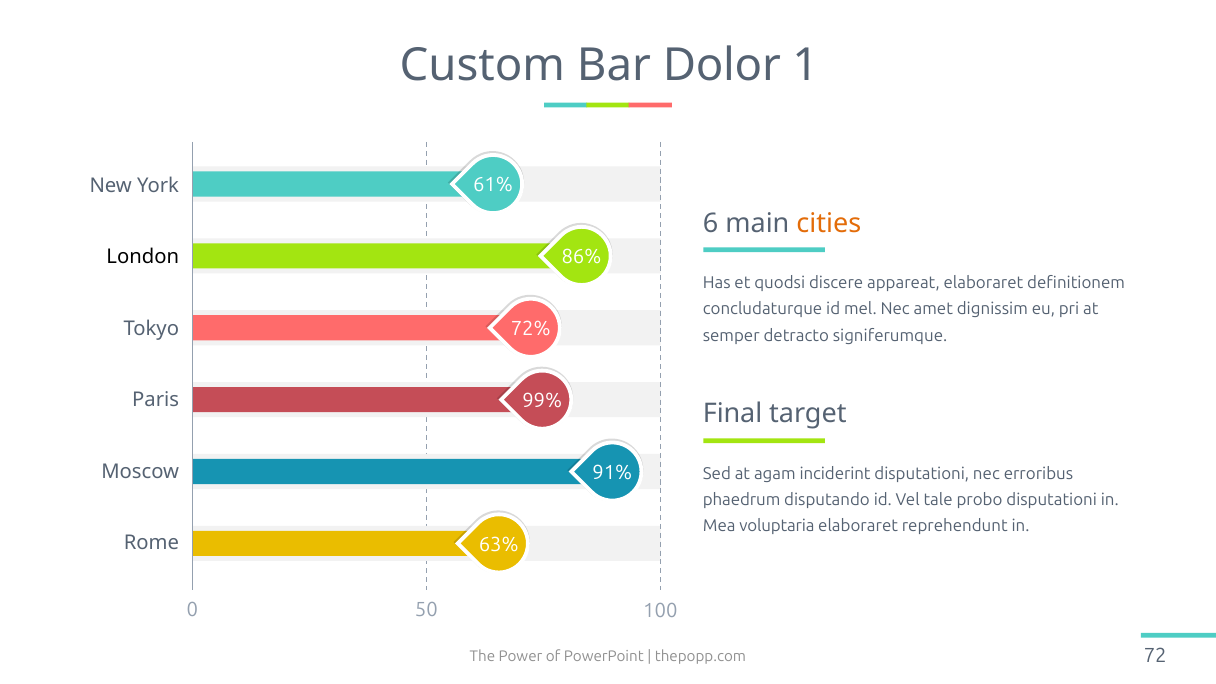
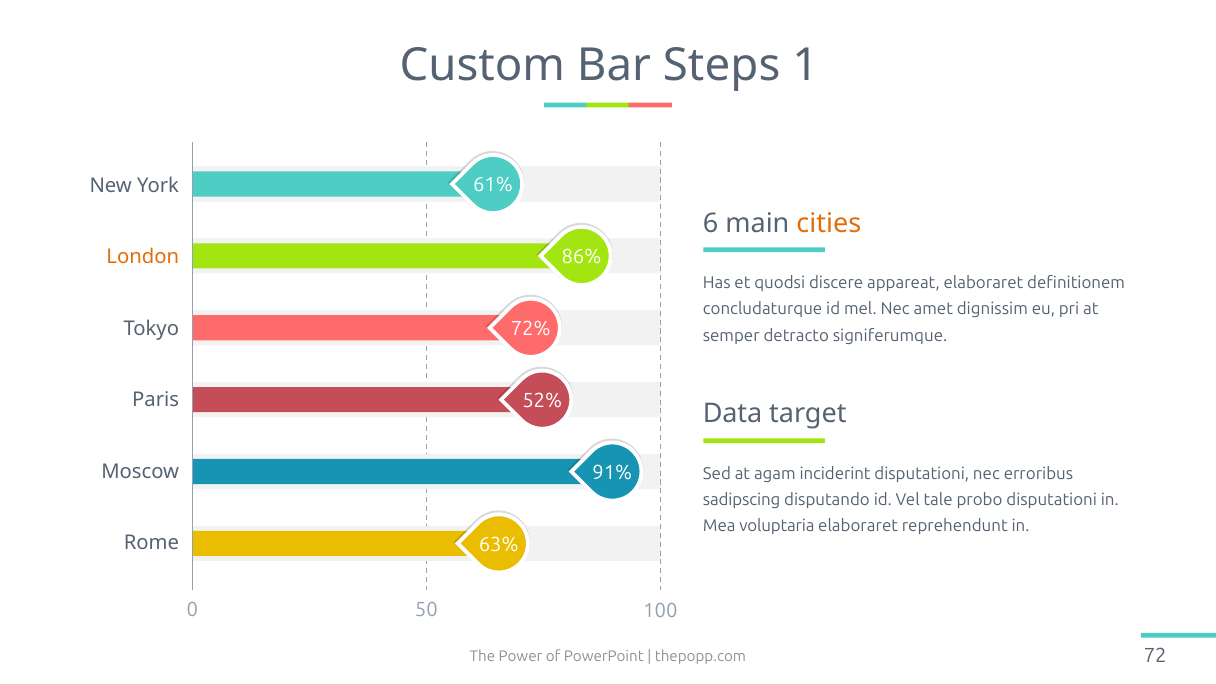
Dolor: Dolor -> Steps (722, 65)
London colour: black -> orange (143, 257)
99%: 99% -> 52% (542, 401)
Final: Final -> Data (733, 414)
phaedrum: phaedrum -> sadipscing (742, 500)
